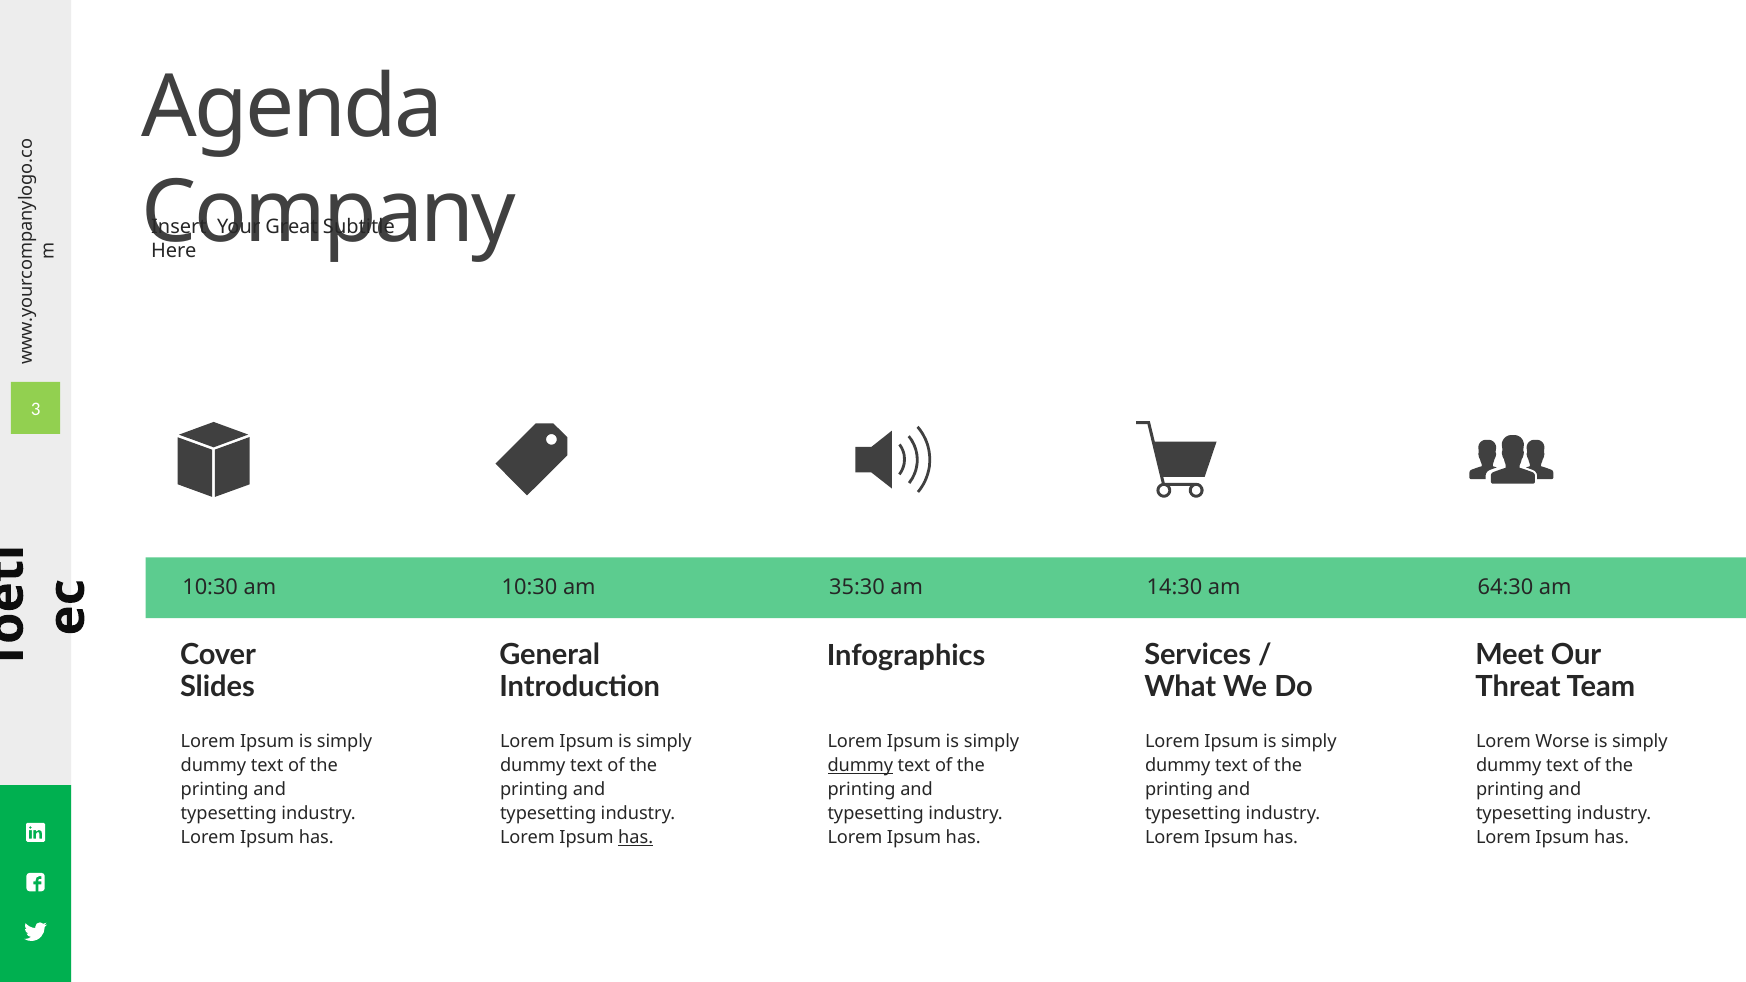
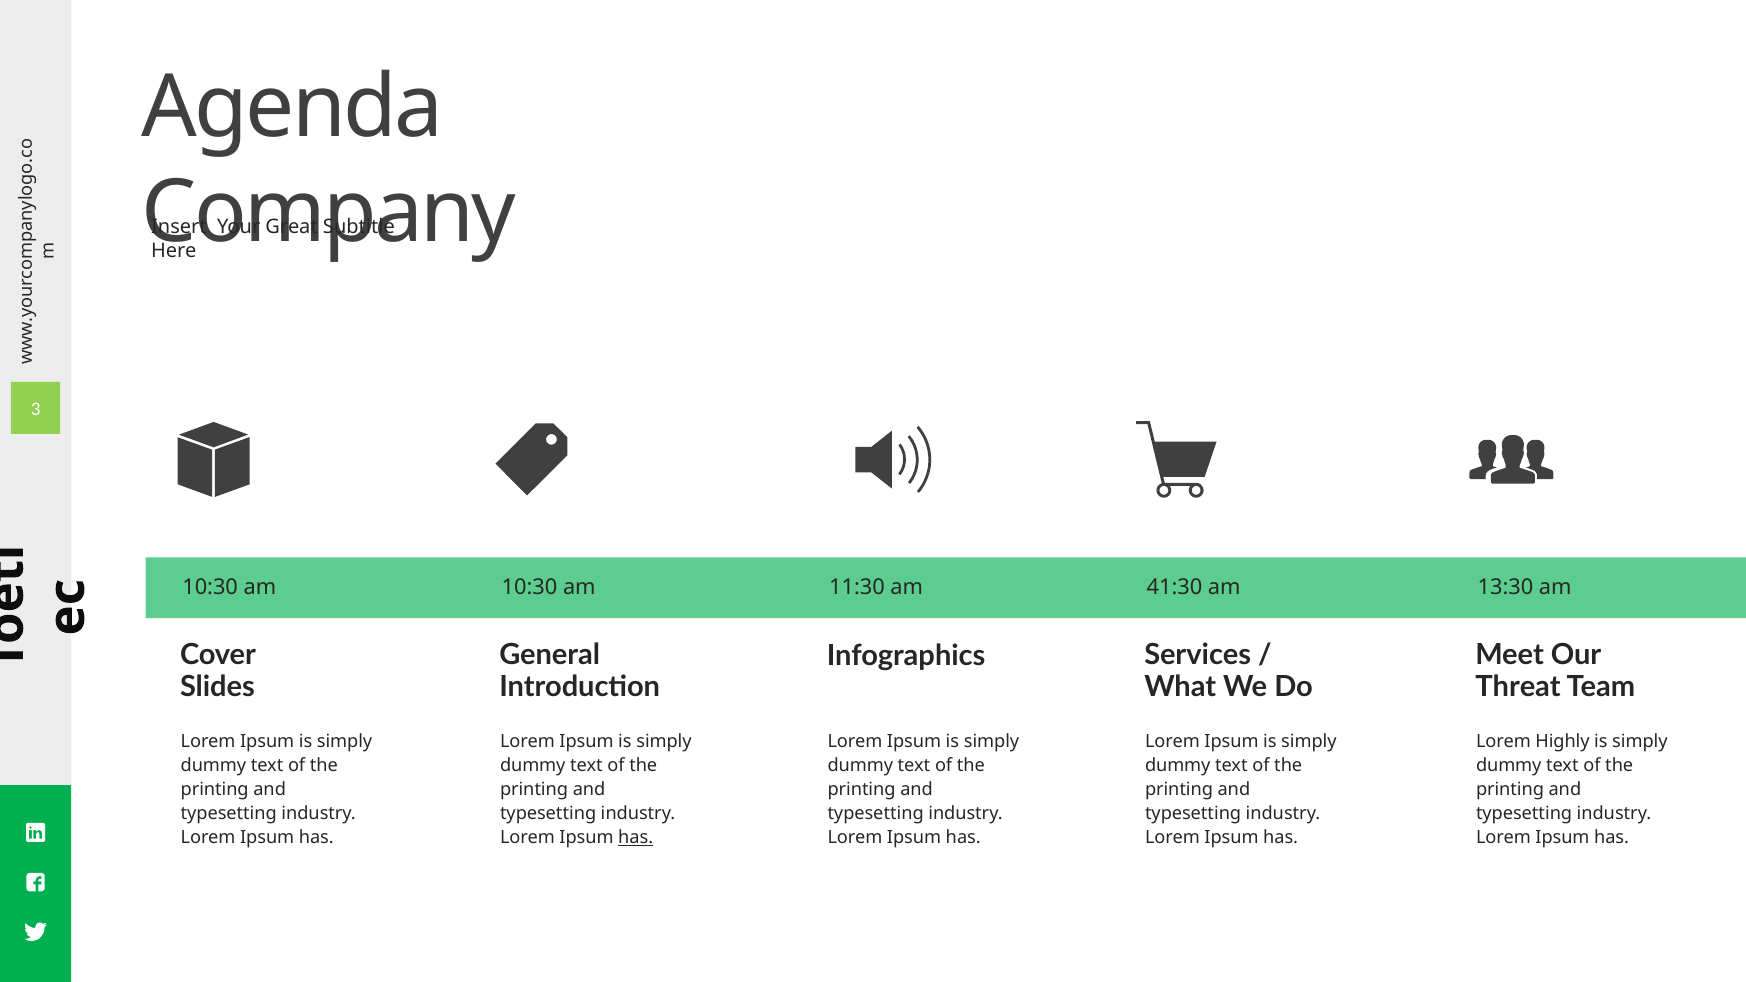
35:30: 35:30 -> 11:30 (857, 588)
14:30: 14:30 -> 41:30 (1174, 588)
64:30: 64:30 -> 13:30 (1505, 588)
Worse: Worse -> Highly (1562, 741)
dummy underline: present -> none (860, 765)
